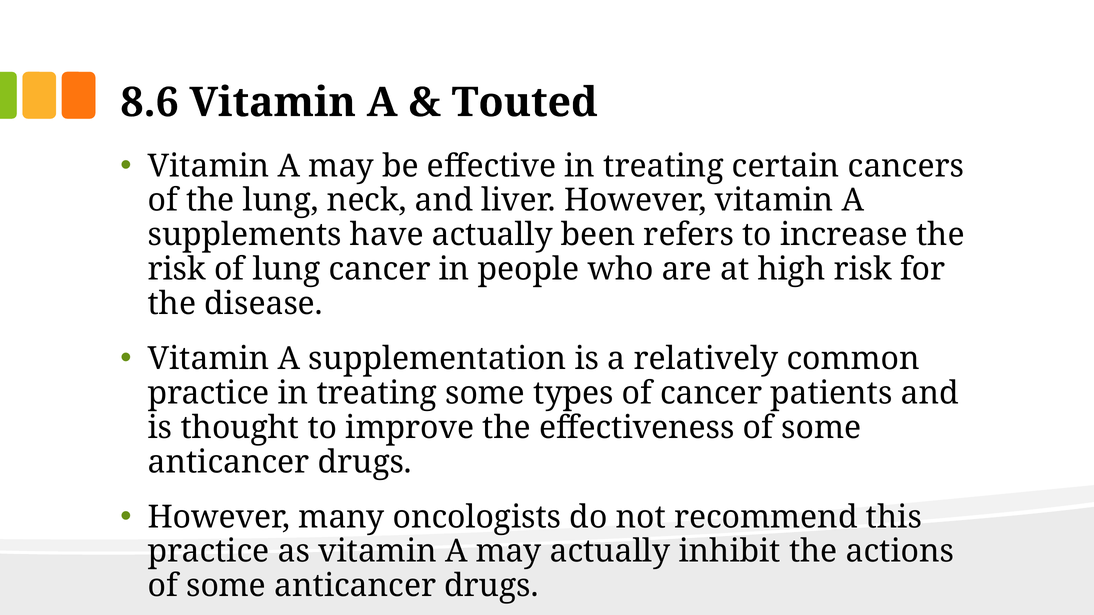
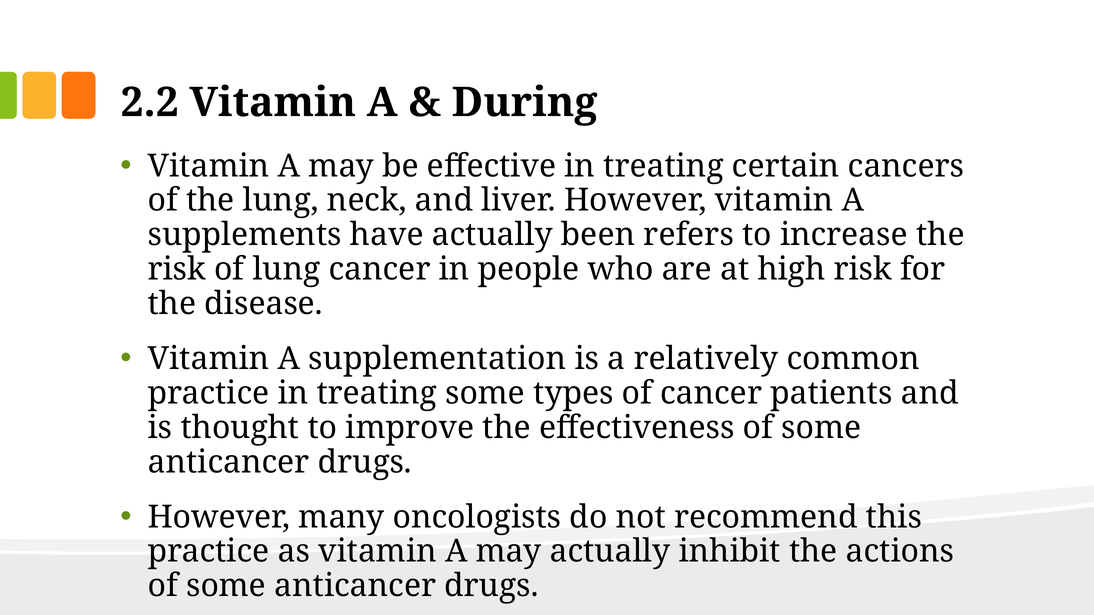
8.6: 8.6 -> 2.2 (150, 103)
Touted: Touted -> During (525, 103)
